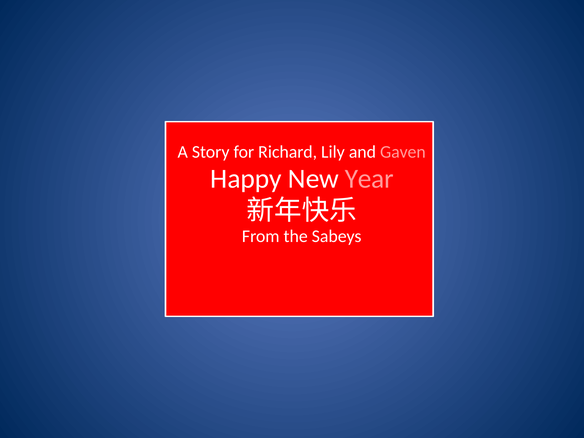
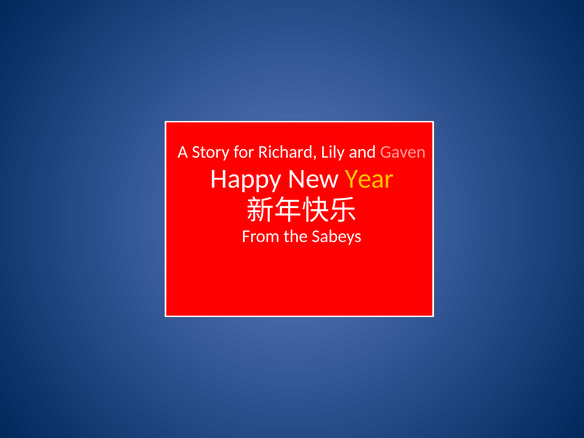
Year colour: pink -> yellow (369, 179)
